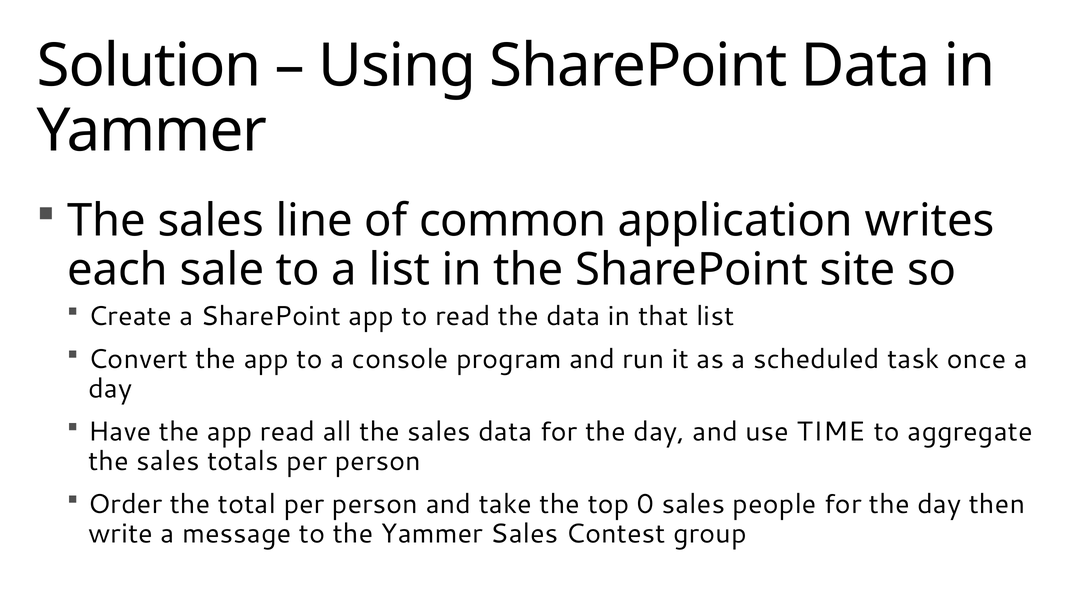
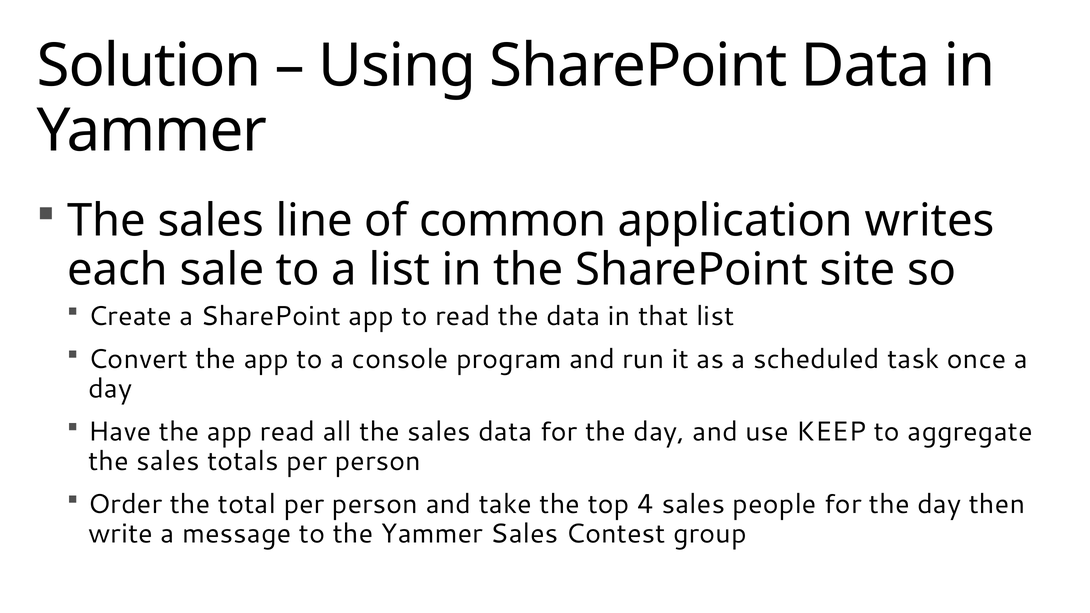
TIME: TIME -> KEEP (831, 432)
0: 0 -> 4 (646, 504)
